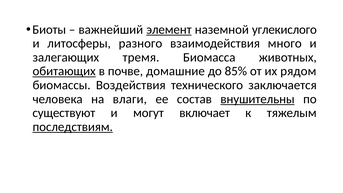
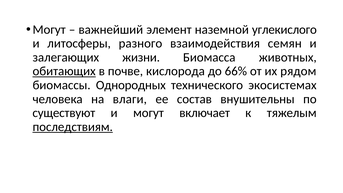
Биоты: Биоты -> Могут (49, 30)
элемент underline: present -> none (169, 30)
много: много -> семян (285, 43)
тремя: тремя -> жизни (141, 57)
домашние: домашние -> кислорода (175, 71)
85%: 85% -> 66% (236, 71)
Воздействия: Воздействия -> Однородных (131, 85)
заключается: заключается -> экосистемах (282, 85)
внушительны underline: present -> none (258, 99)
